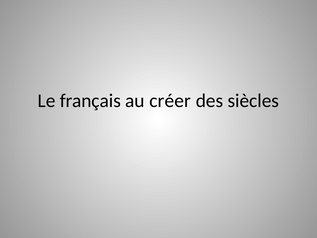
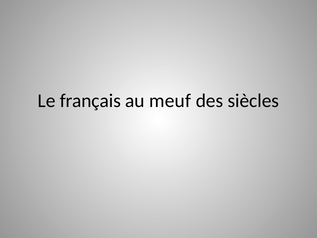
créer: créer -> meuf (170, 101)
